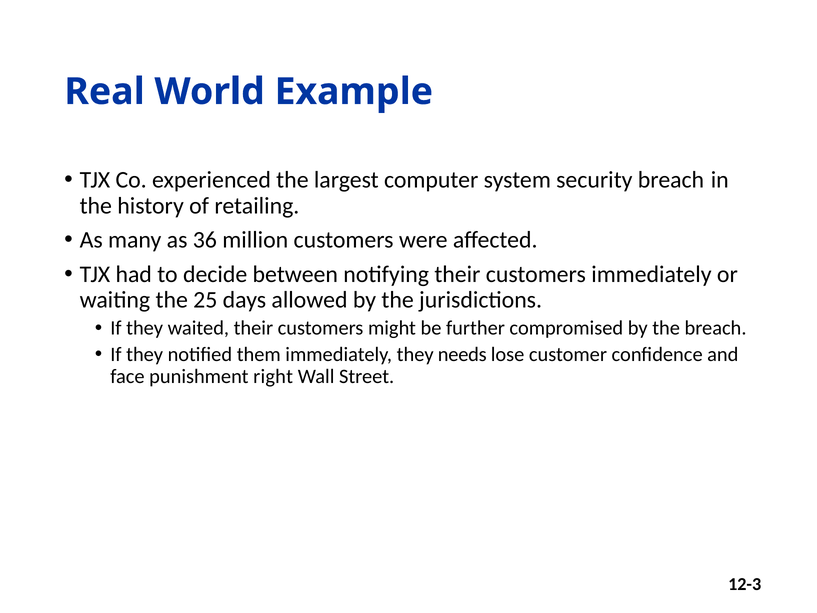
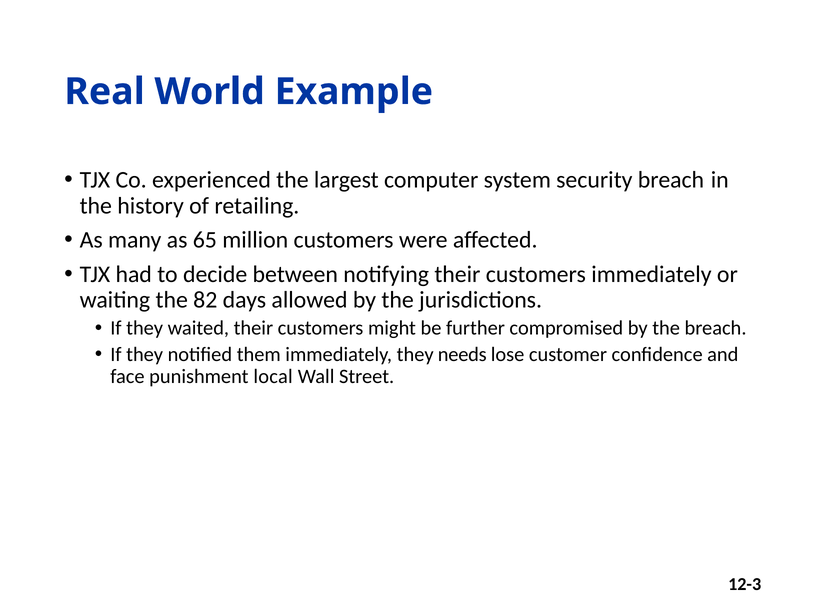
36: 36 -> 65 (205, 240)
25: 25 -> 82 (205, 300)
right: right -> local (273, 376)
